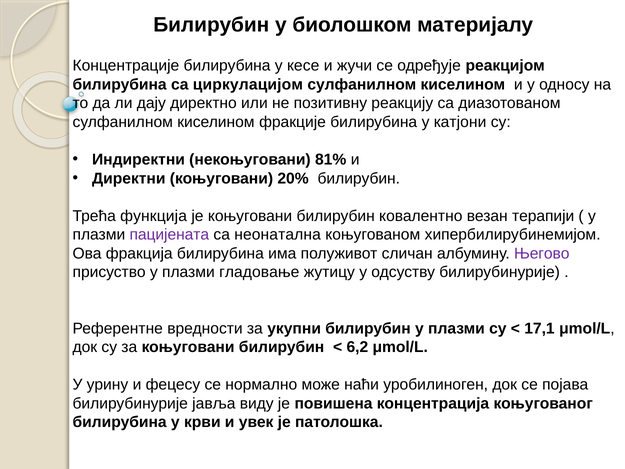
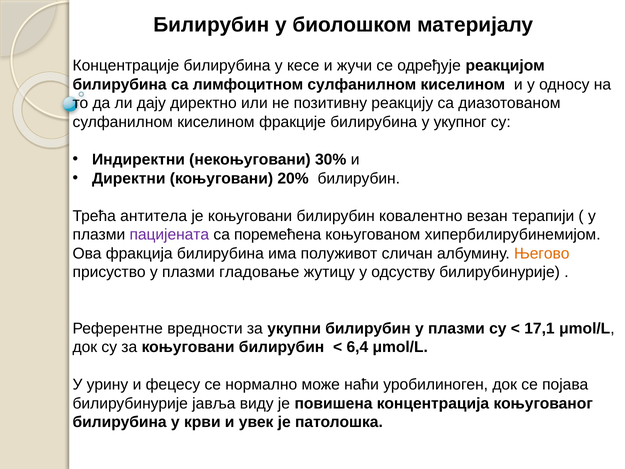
циркулацијом: циркулацијом -> лимфоцитном (248, 85)
катјони: катјони -> укупног (460, 122)
81%: 81% -> 30% (331, 160)
функција: функција -> антитела (154, 216)
неонатална: неонатална -> поремећена (278, 235)
Његово colour: purple -> orange (542, 253)
6,2: 6,2 -> 6,4 (357, 347)
